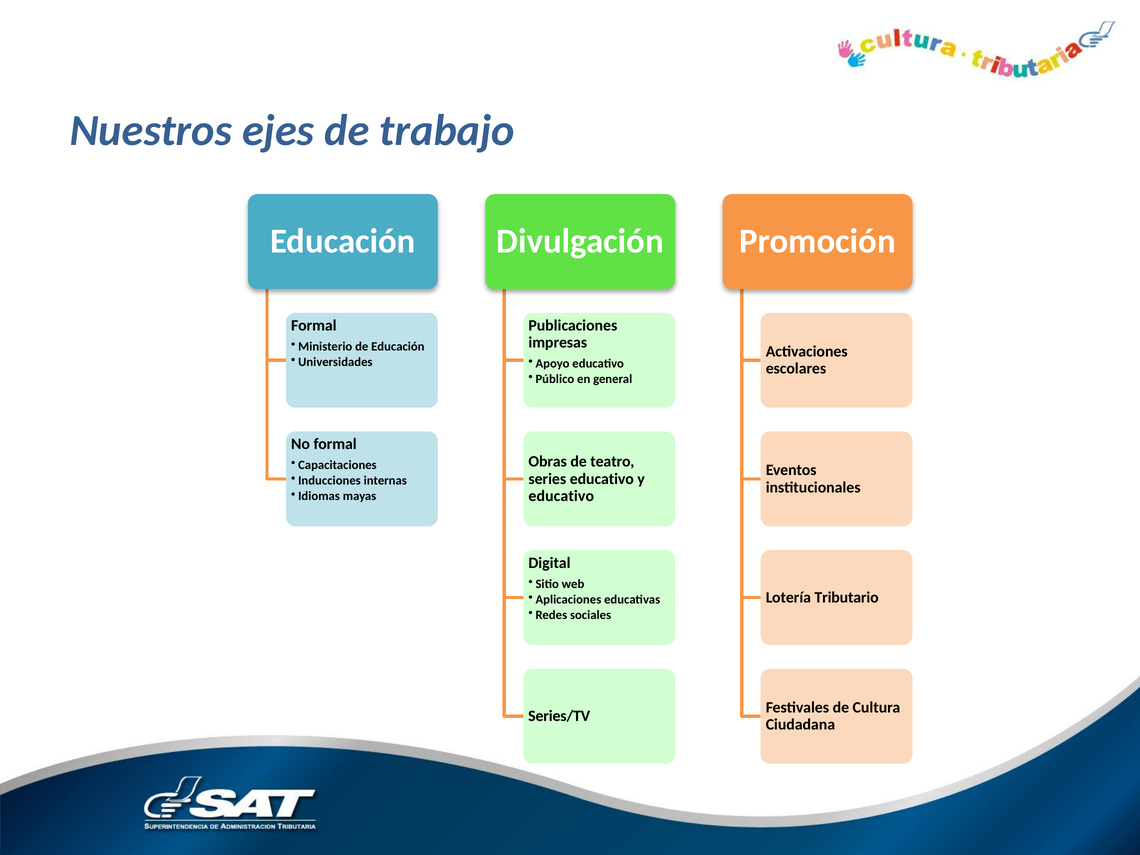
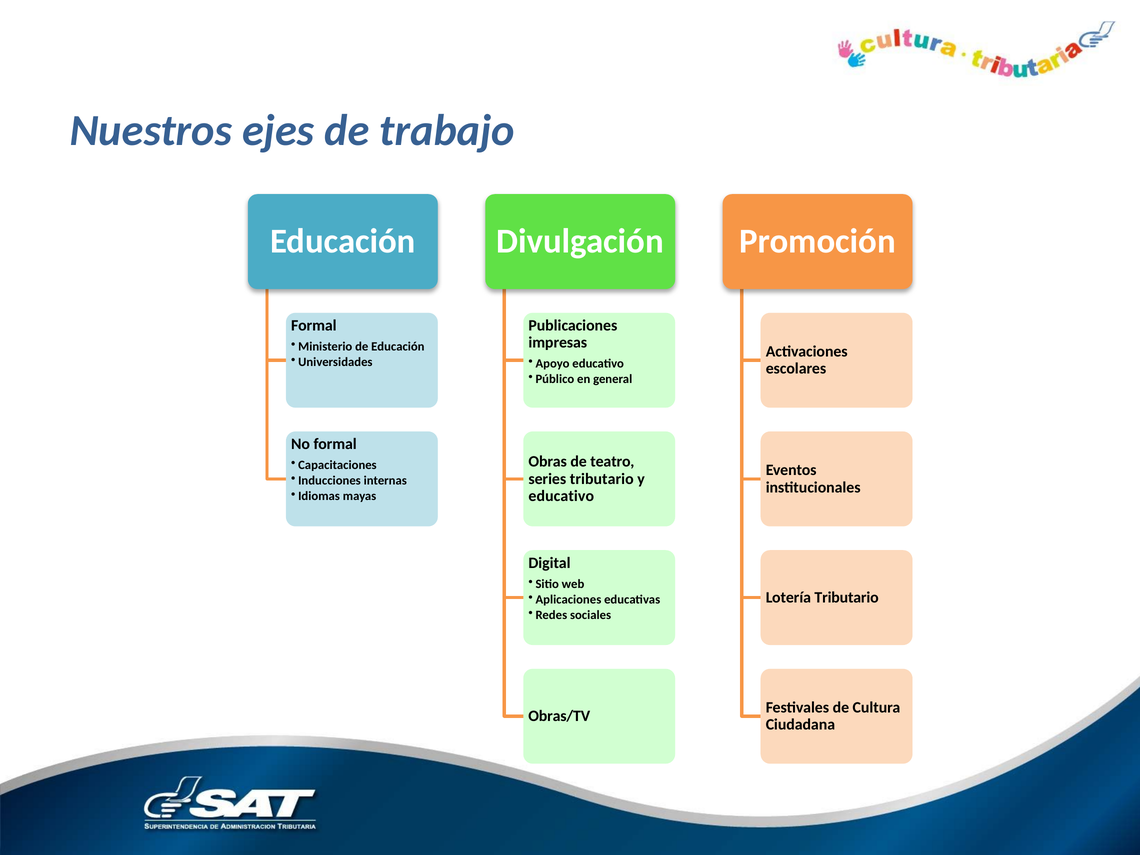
series educativo: educativo -> tributario (602, 479)
Series/TV: Series/TV -> Obras/TV (559, 716)
